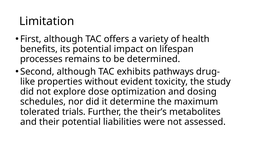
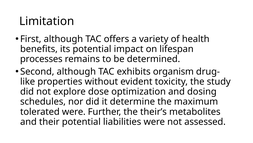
pathways: pathways -> organism (173, 71)
tolerated trials: trials -> were (74, 111)
